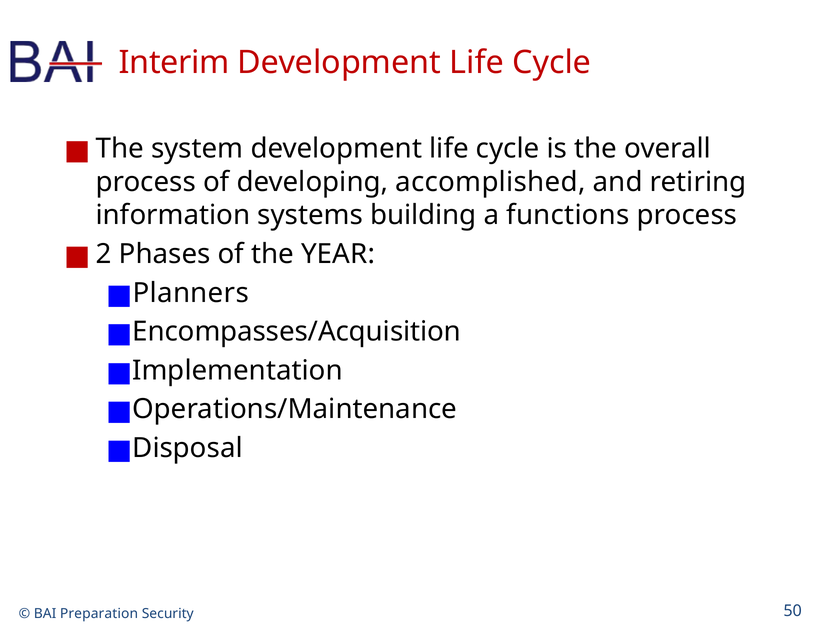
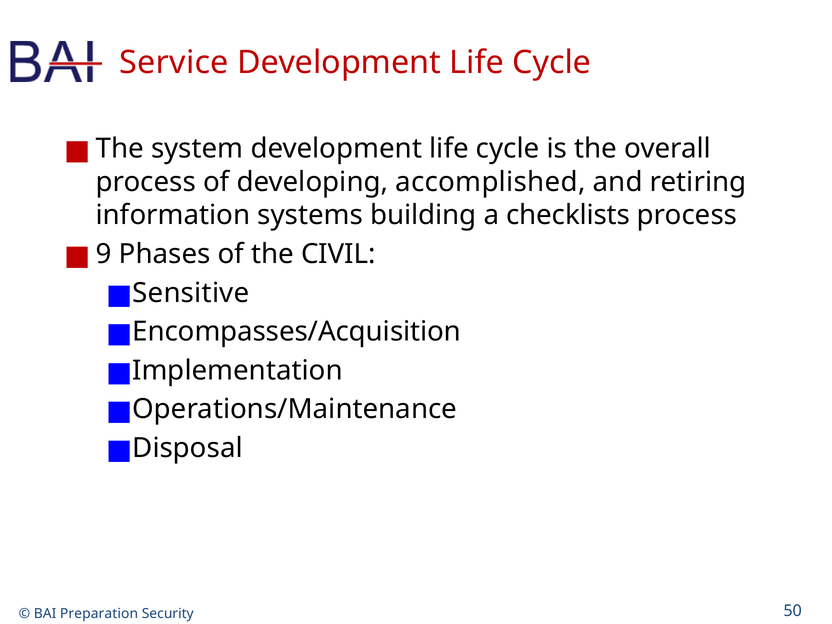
Interim: Interim -> Service (174, 63)
functions: functions -> checklists (568, 215)
2: 2 -> 9 (104, 254)
YEAR: YEAR -> CIVIL (338, 254)
Planners: Planners -> Sensitive (191, 293)
